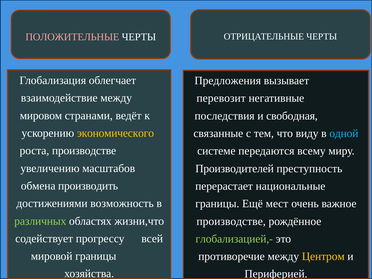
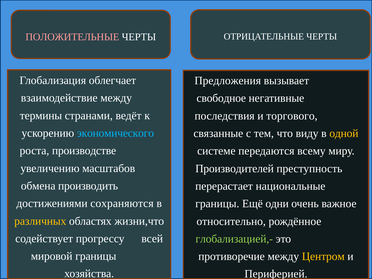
перевозит: перевозит -> свободное (221, 98)
мировом: мировом -> термины (41, 116)
свободная: свободная -> торгового (292, 116)
экономического colour: yellow -> light blue (115, 133)
одной colour: light blue -> yellow (344, 133)
возможность: возможность -> сохраняются (122, 203)
мест: мест -> одни (277, 204)
различных colour: light green -> yellow (40, 221)
производстве: производстве -> относительно (231, 221)
